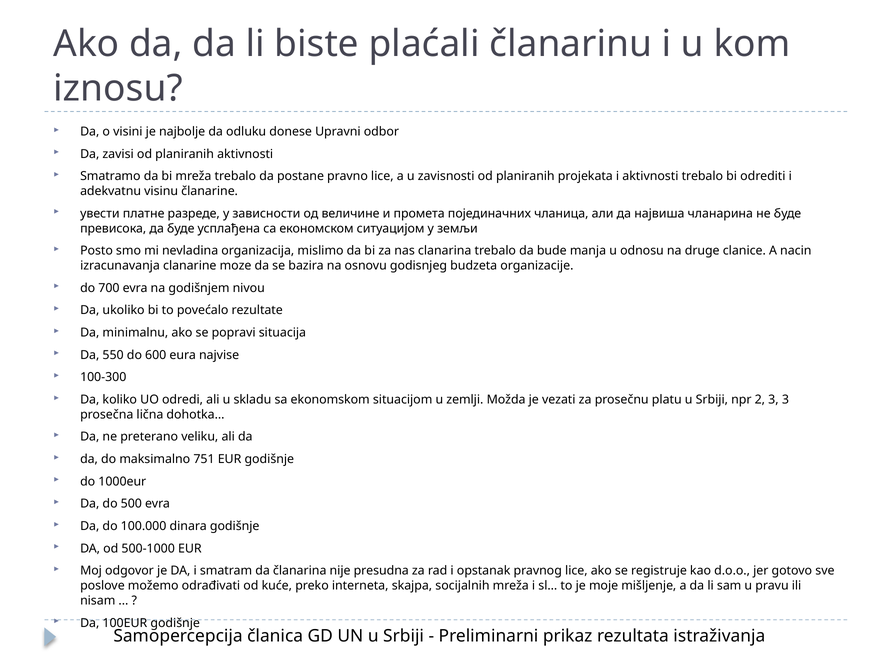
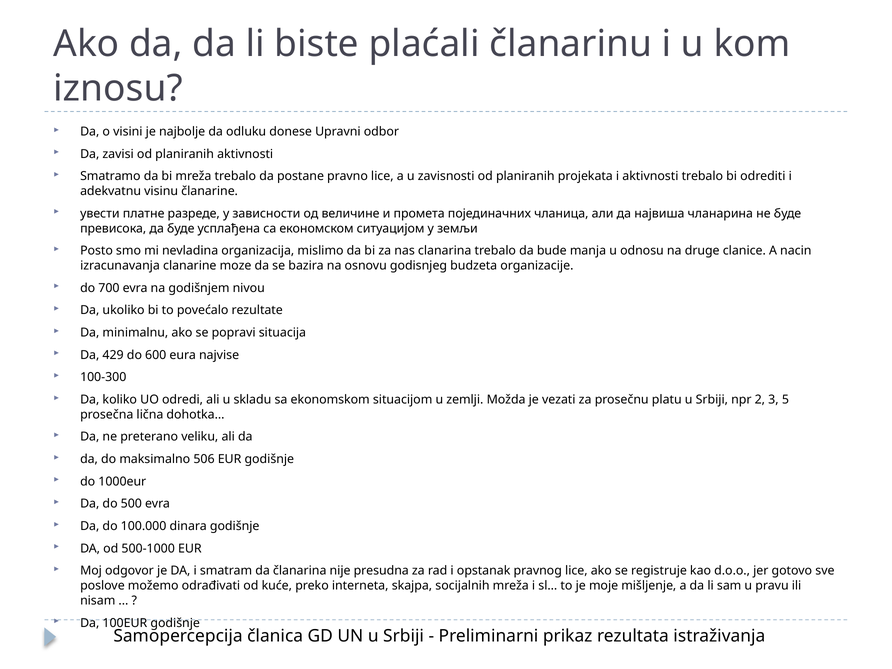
550: 550 -> 429 (113, 355)
3 3: 3 -> 5 (785, 400)
751: 751 -> 506 (204, 459)
